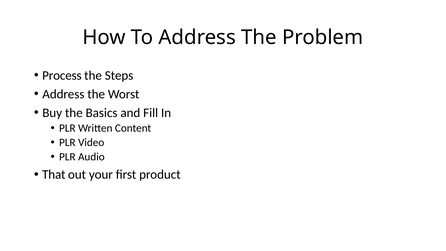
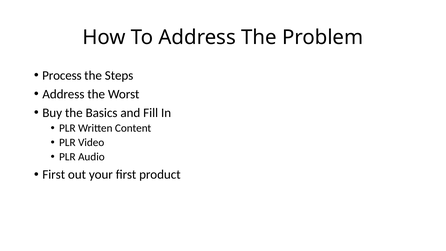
That: That -> First (54, 174)
